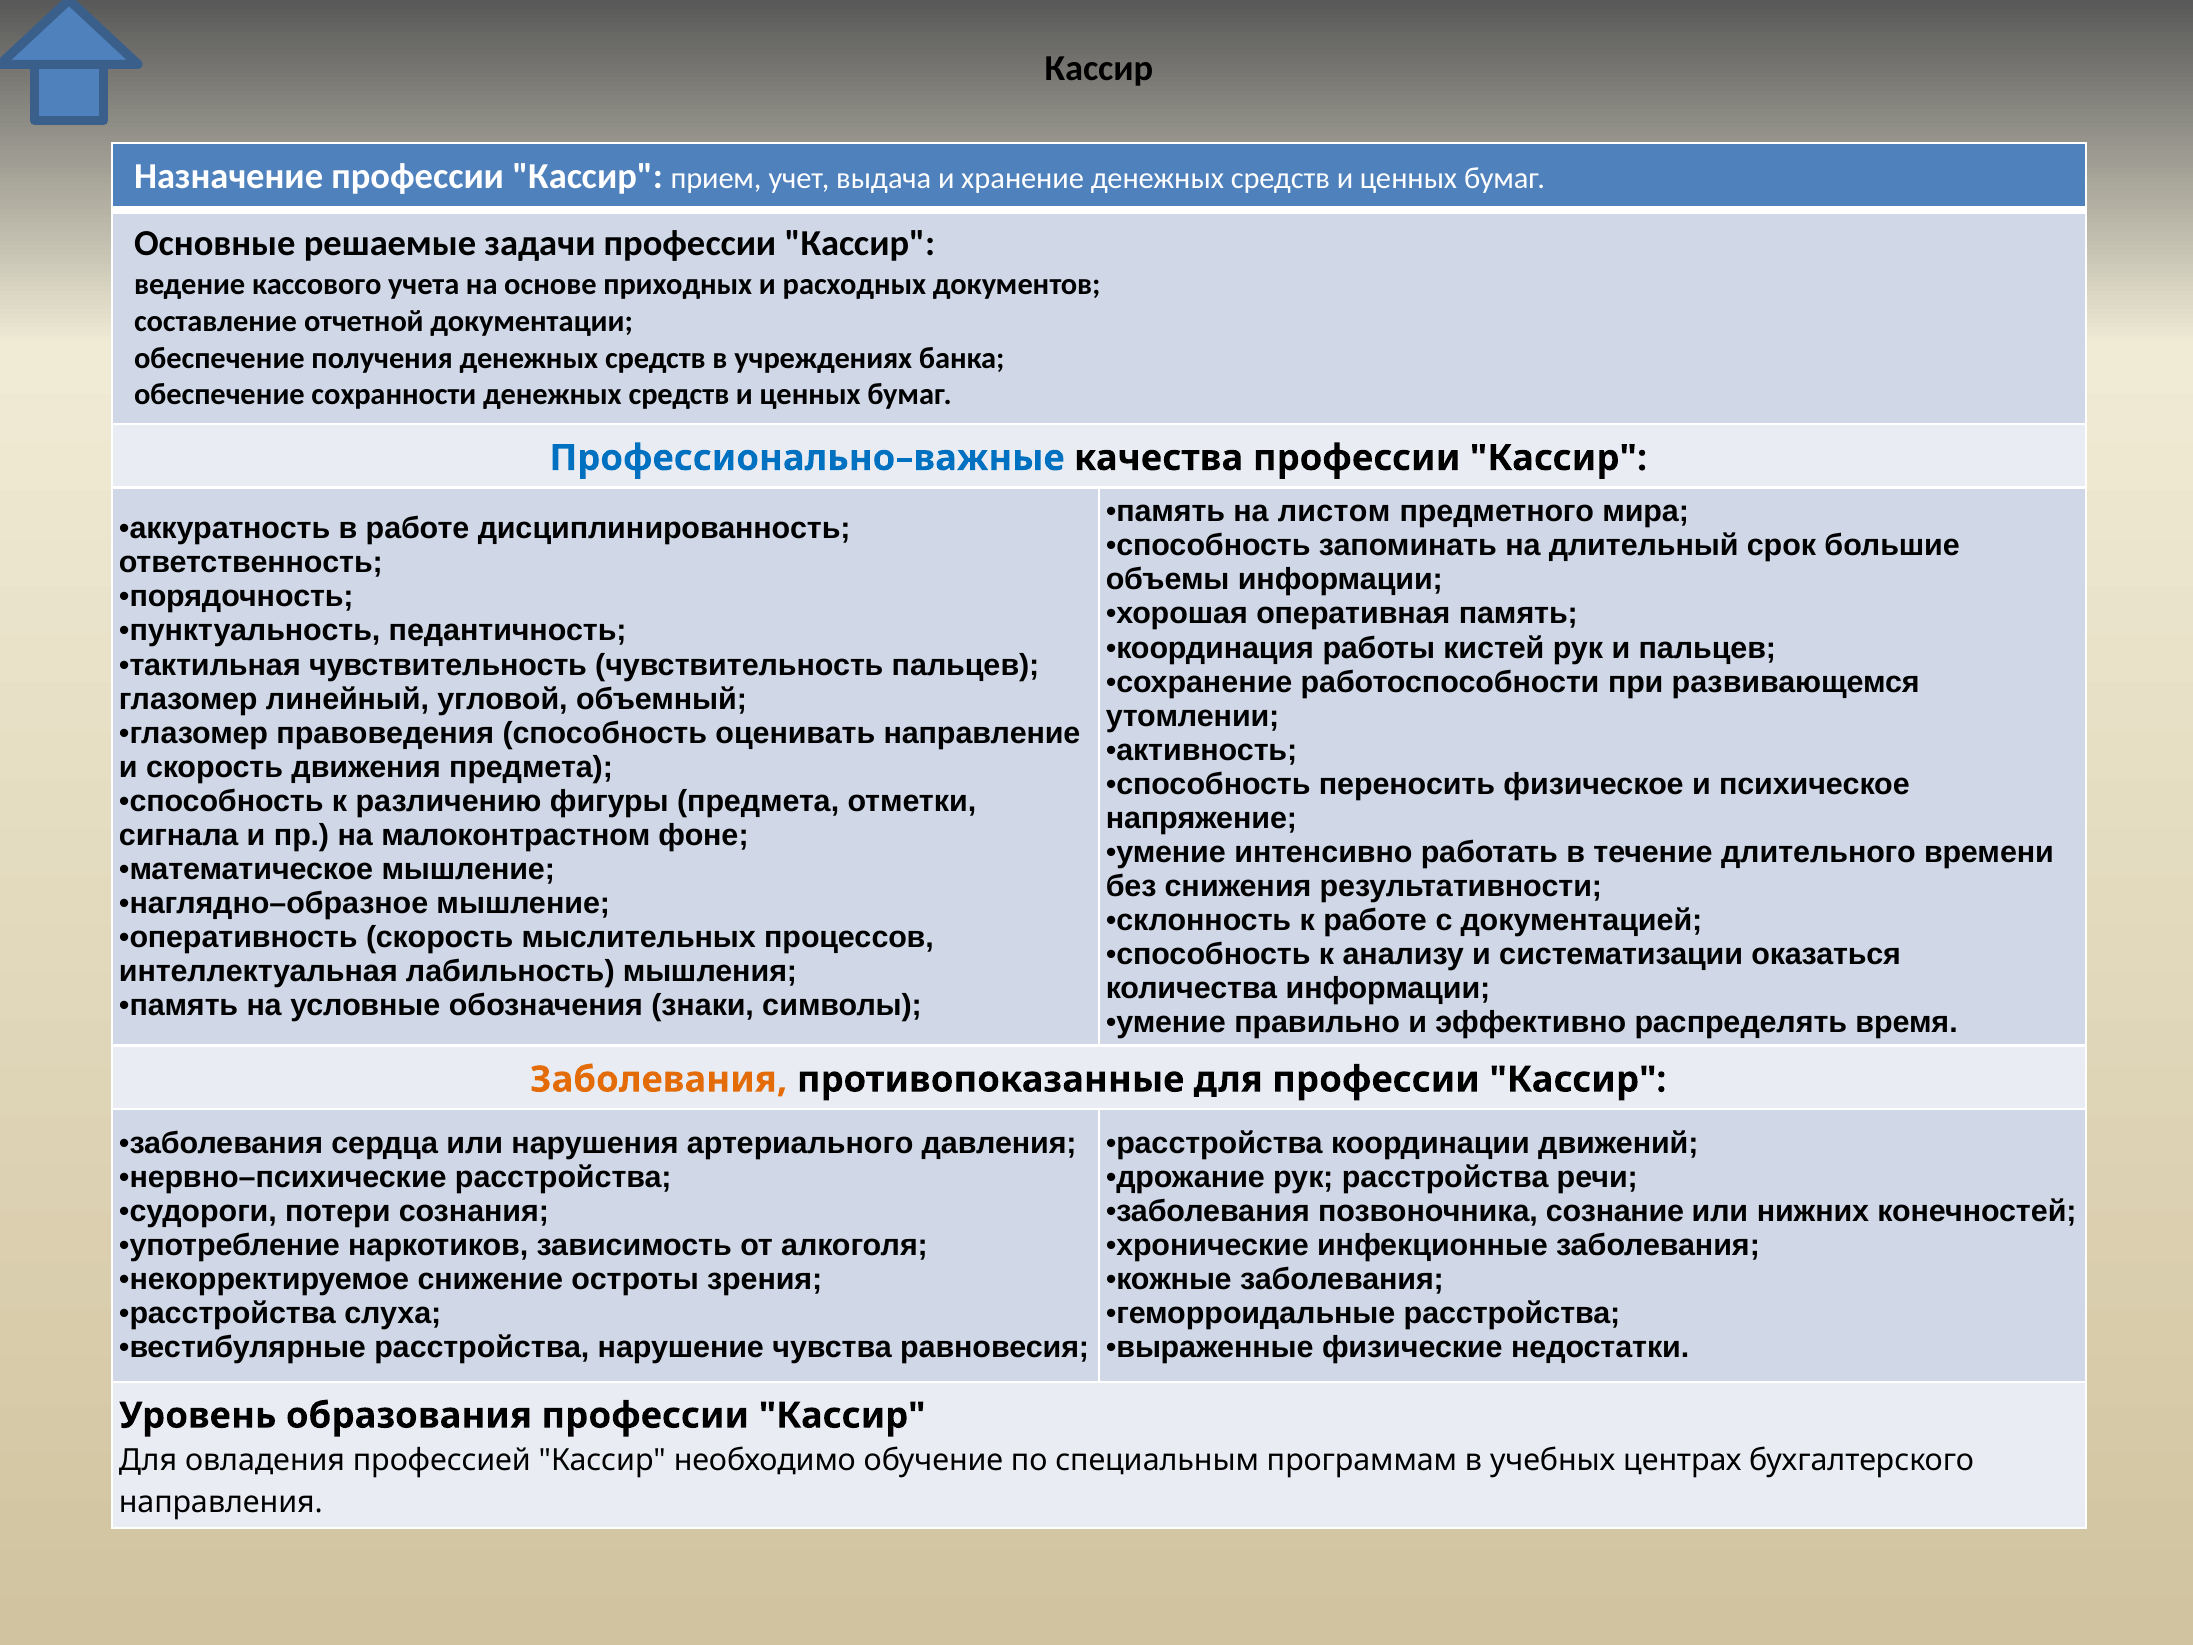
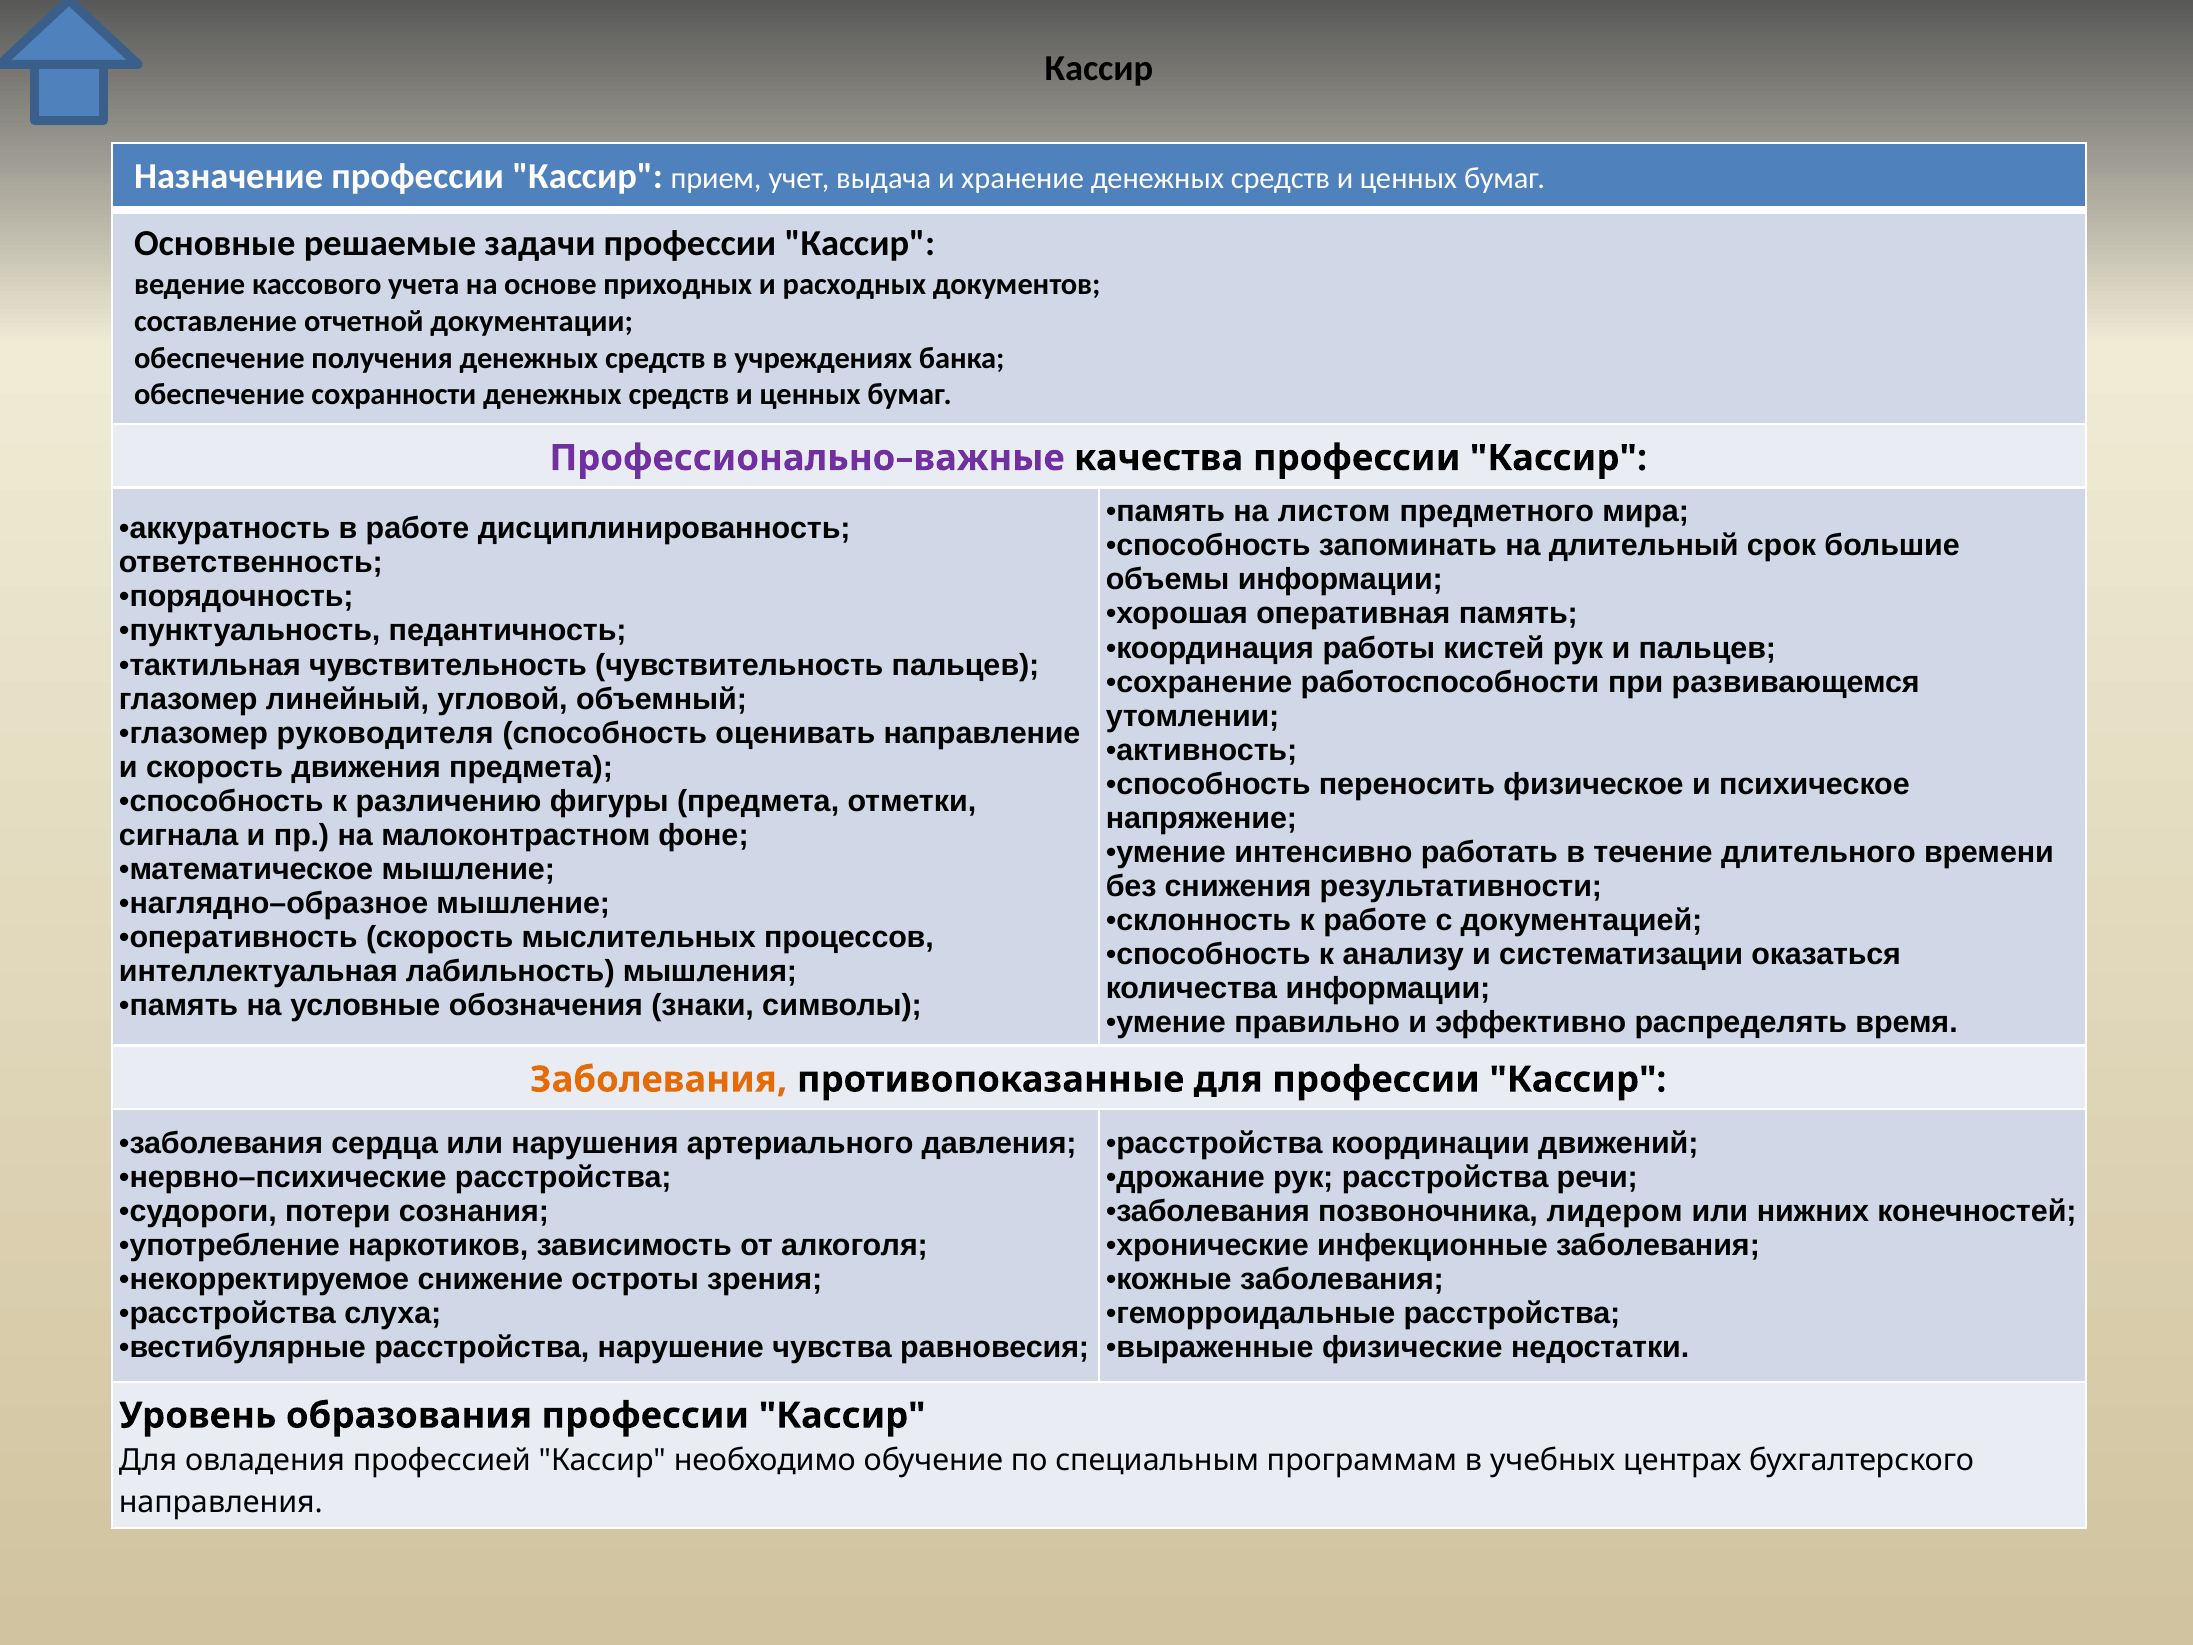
Профессионально–важные colour: blue -> purple (807, 458)
правоведения: правоведения -> руководителя (385, 733)
сознание: сознание -> лидером (1615, 1212)
